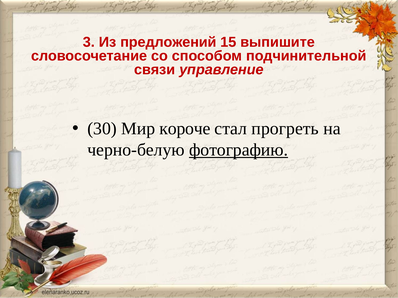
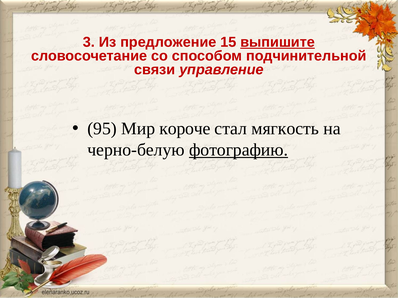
предложений: предложений -> предложение (168, 42)
выпишите underline: none -> present (278, 42)
30: 30 -> 95 (102, 129)
прогреть: прогреть -> мягкость (285, 129)
